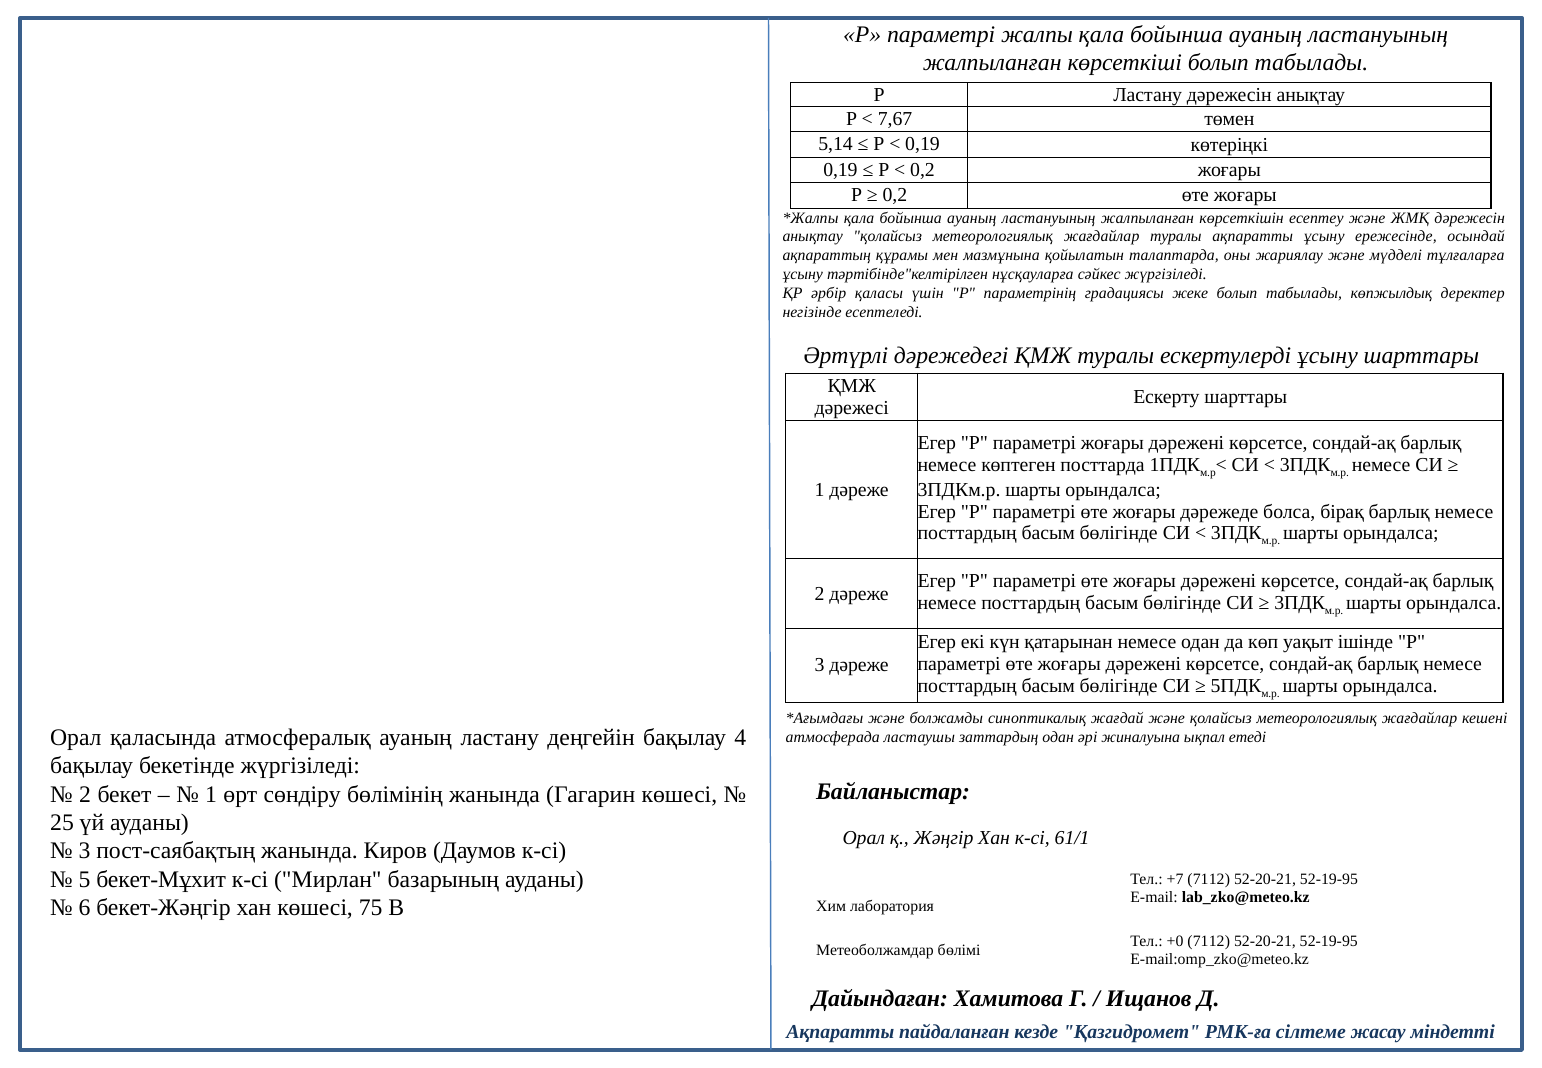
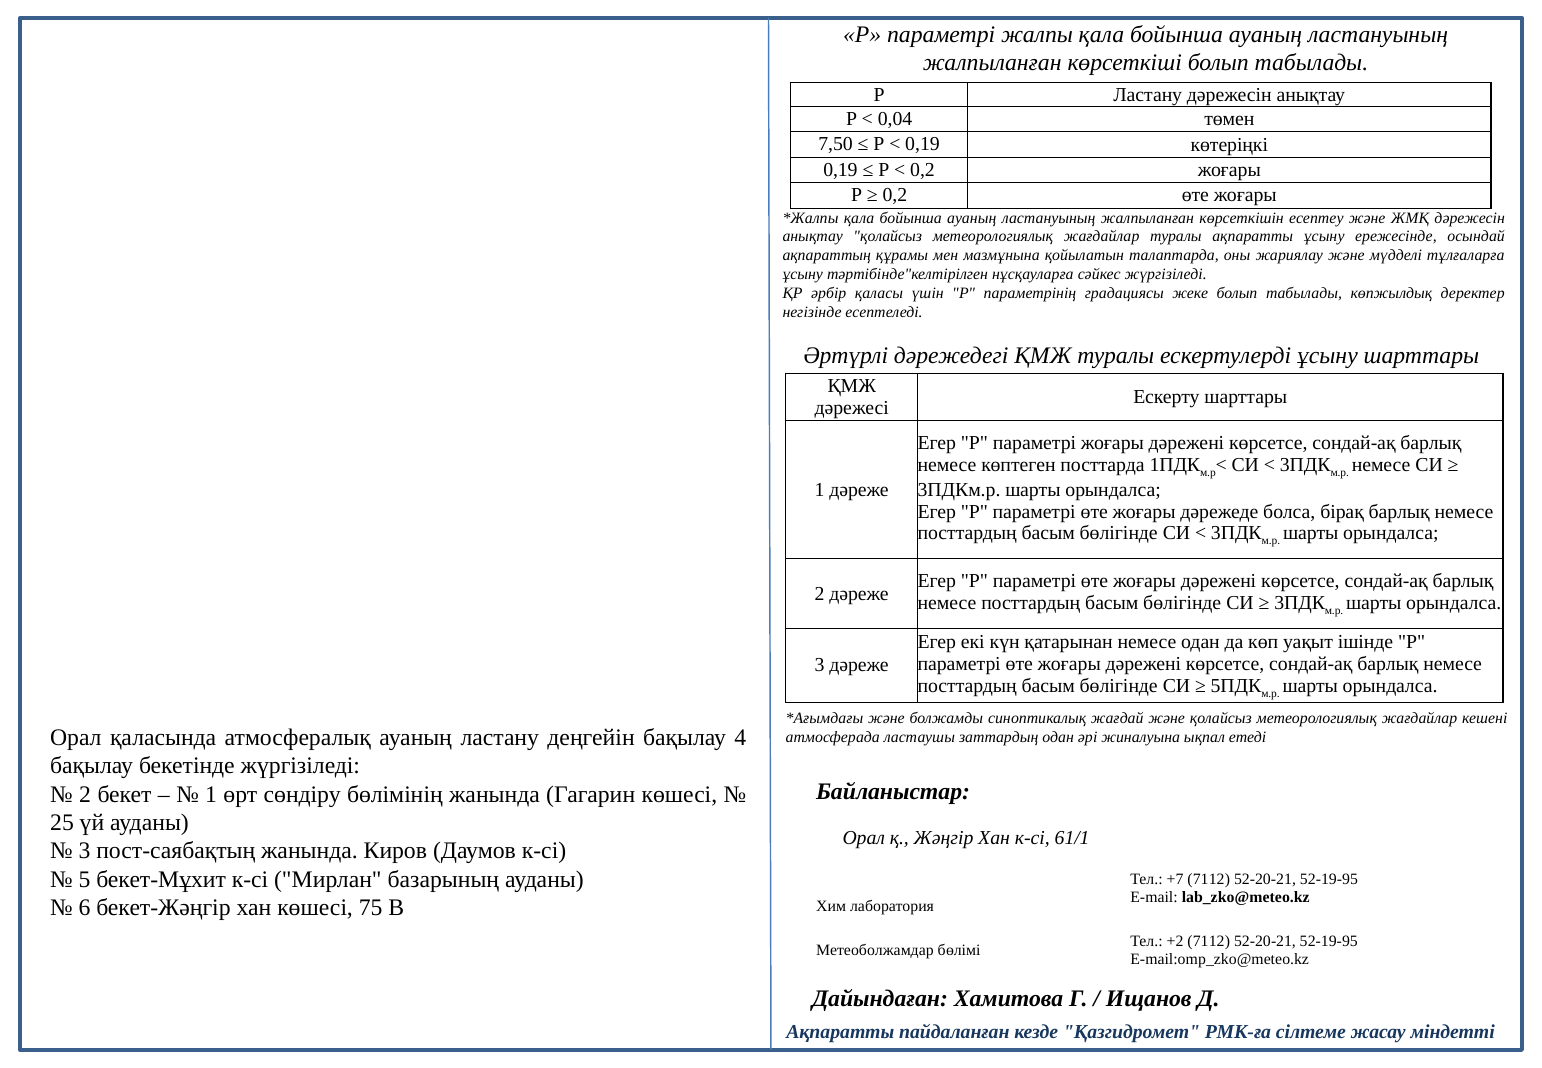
7,67: 7,67 -> 0,04 (895, 119)
5,14: 5,14 -> 7,50 (836, 144)
+0: +0 -> +2 (1175, 941)
